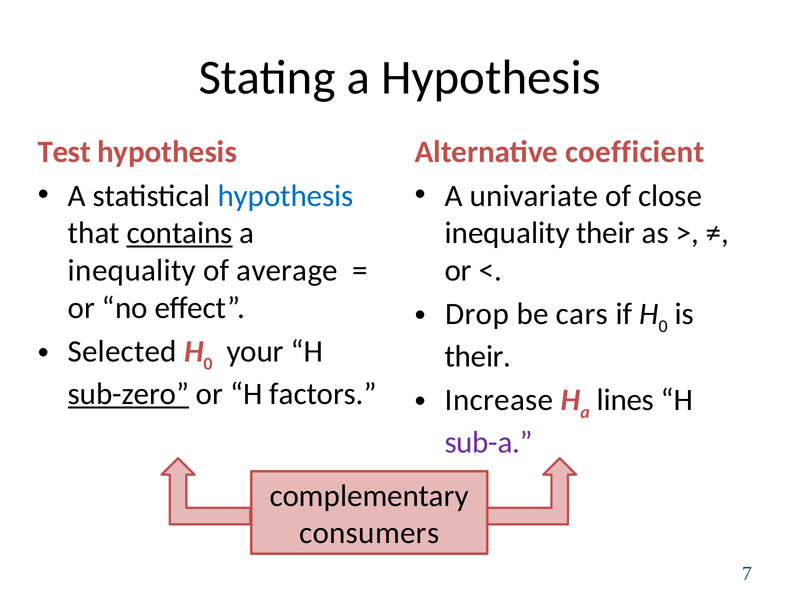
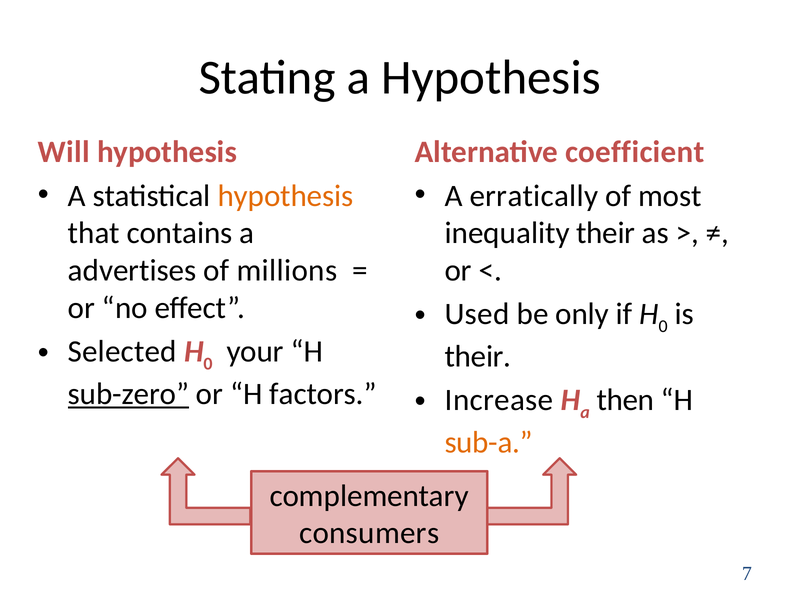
Test: Test -> Will (64, 152)
hypothesis colour: blue -> orange (286, 196)
univariate: univariate -> erratically (534, 196)
close: close -> most (670, 196)
contains underline: present -> none (180, 233)
inequality: inequality -> advertises (132, 271)
average: average -> millions (287, 271)
Drop: Drop -> Used (477, 314)
cars: cars -> only (582, 314)
lines: lines -> then (625, 400)
sub-a colour: purple -> orange (489, 443)
